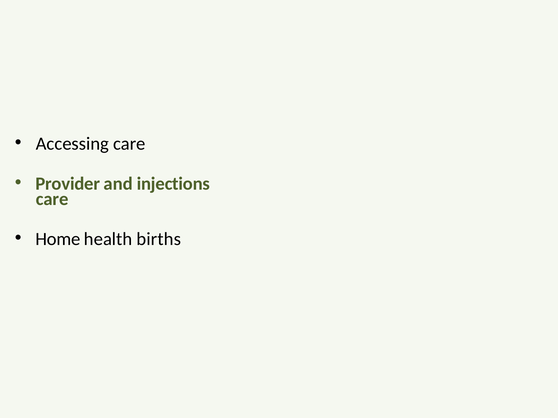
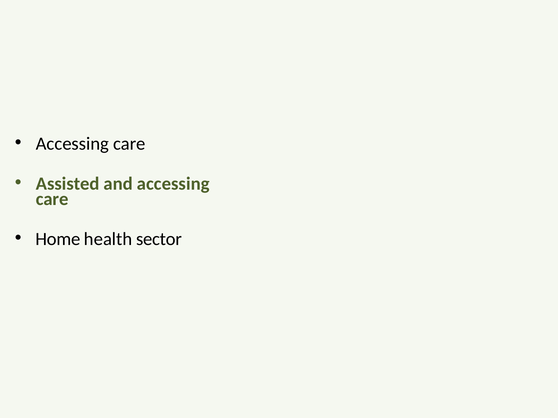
Provider: Provider -> Assisted (68, 184)
and injections: injections -> accessing (173, 184)
births: births -> sector (159, 239)
